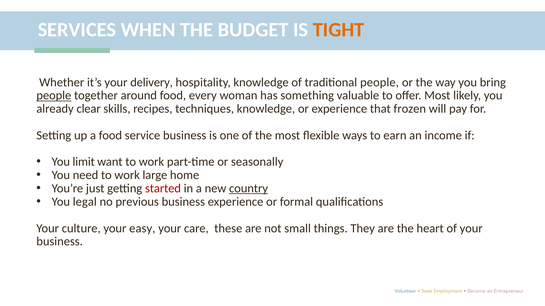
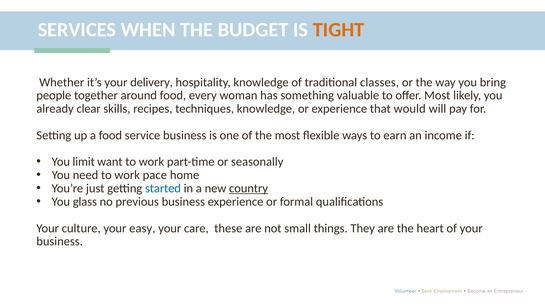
traditional people: people -> classes (380, 82)
people underline: present -> none (54, 96)
frozen: frozen -> would (410, 109)
large: large -> pace (155, 175)
started colour: red -> blue (163, 189)
legal: legal -> glass (85, 202)
